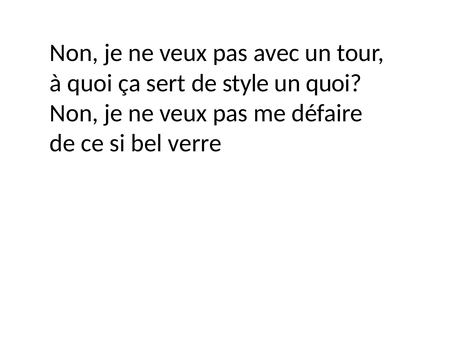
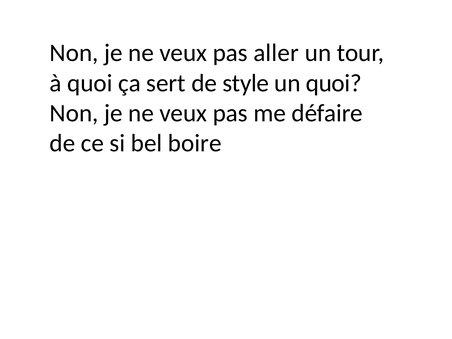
avec: avec -> aller (276, 53)
verre: verre -> boire (195, 143)
